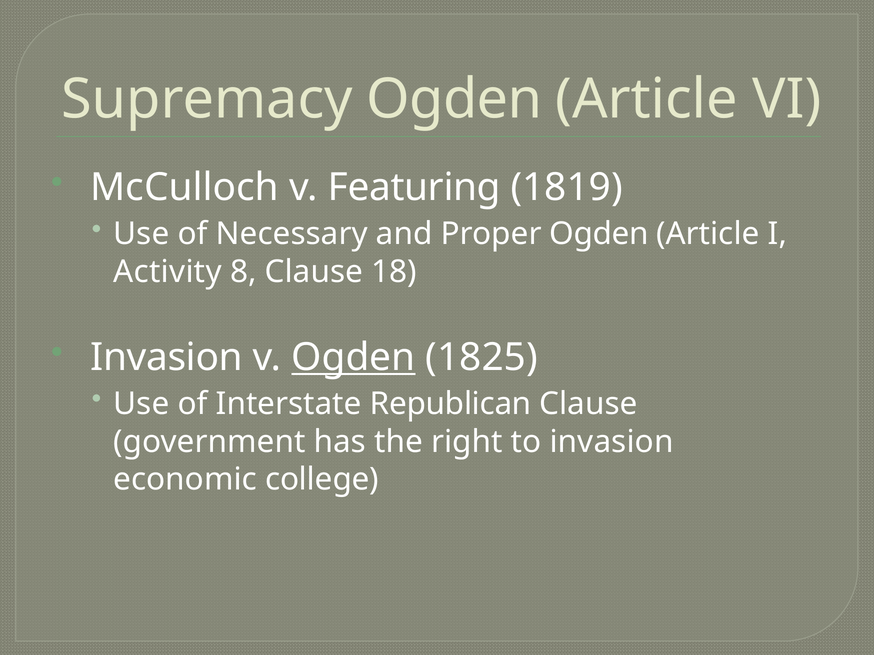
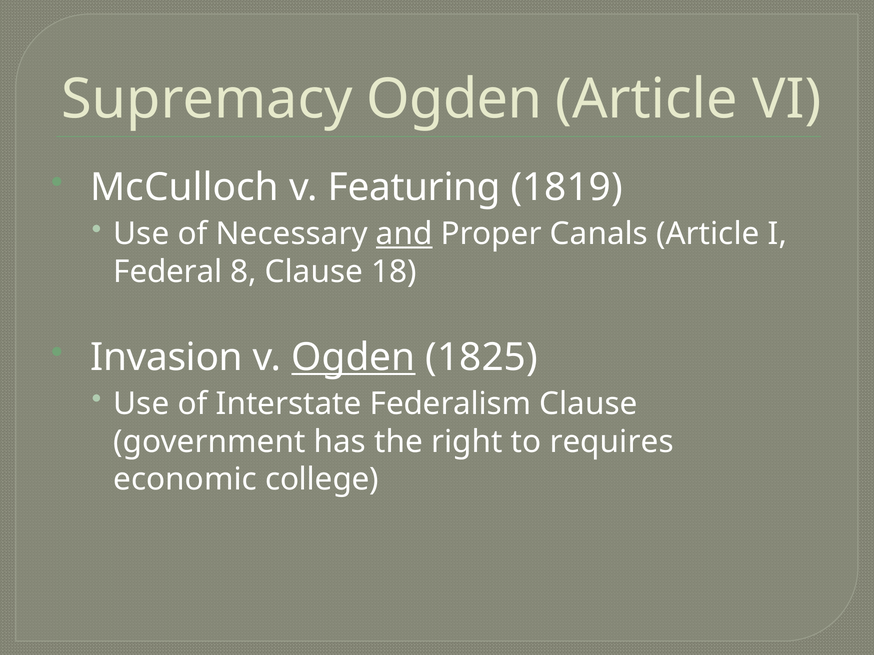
and underline: none -> present (404, 234)
Proper Ogden: Ogden -> Canals (599, 234)
Activity: Activity -> Federal (168, 272)
Republican: Republican -> Federalism (451, 404)
to invasion: invasion -> requires (612, 442)
